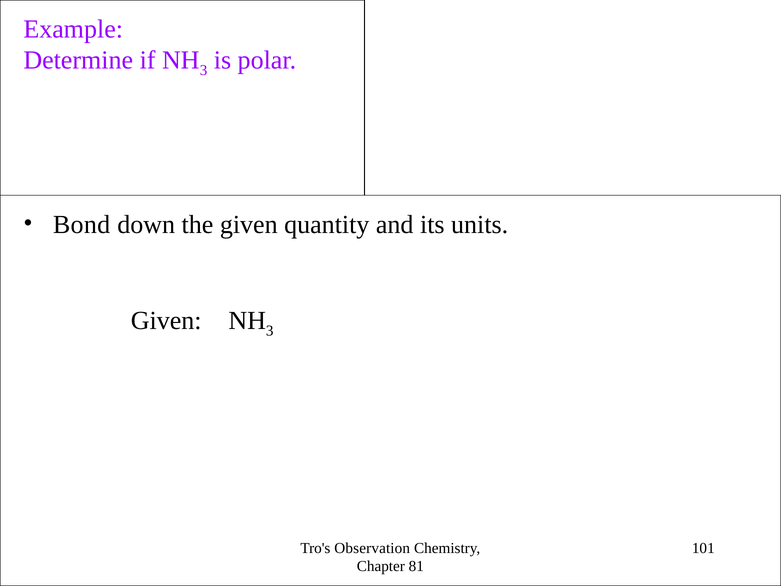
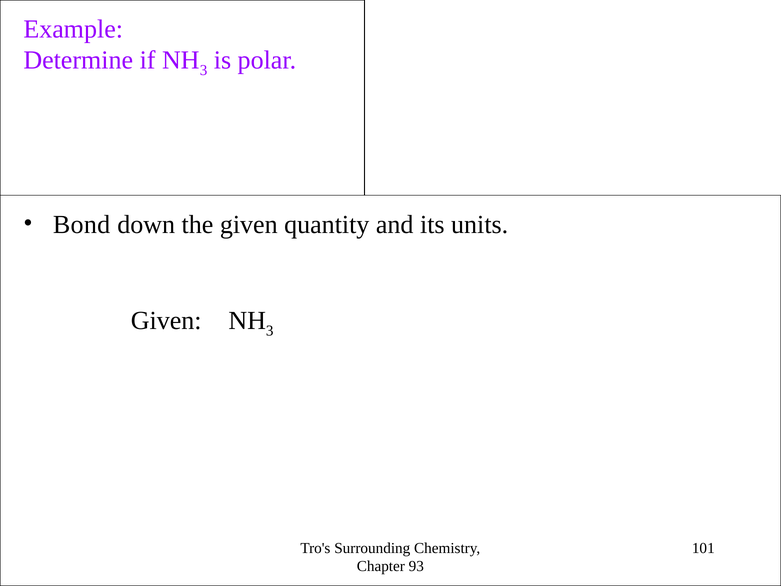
Observation: Observation -> Surrounding (372, 548)
81: 81 -> 93 (416, 566)
